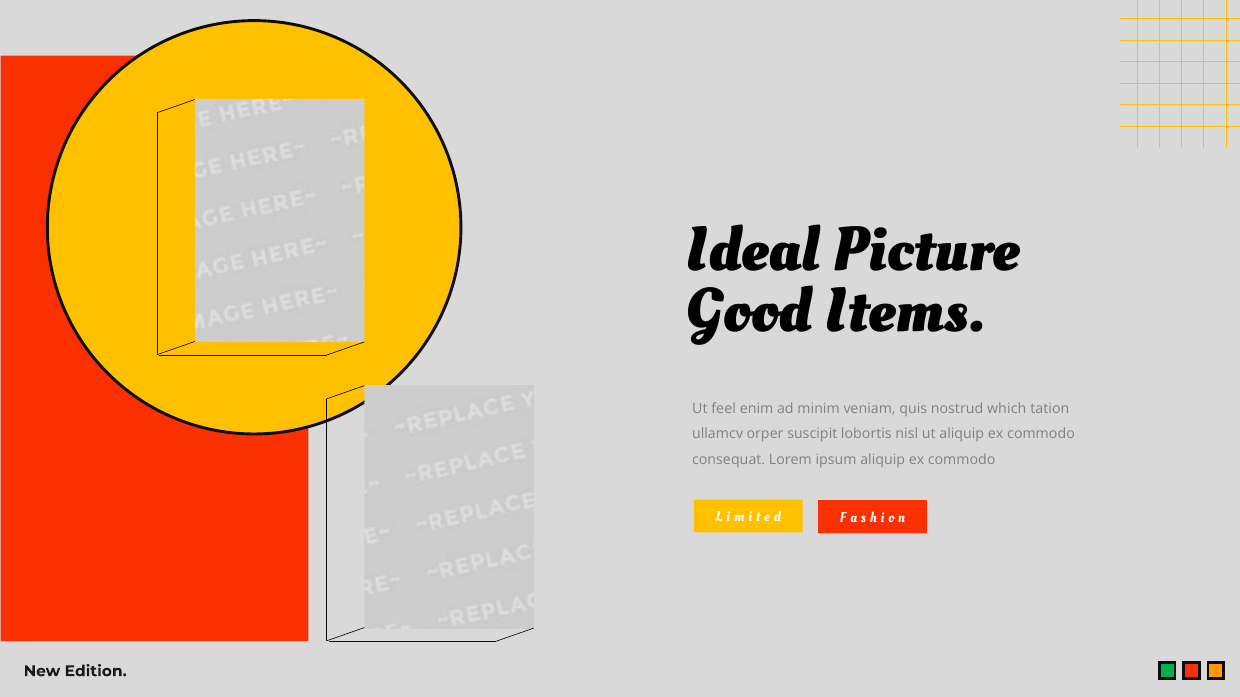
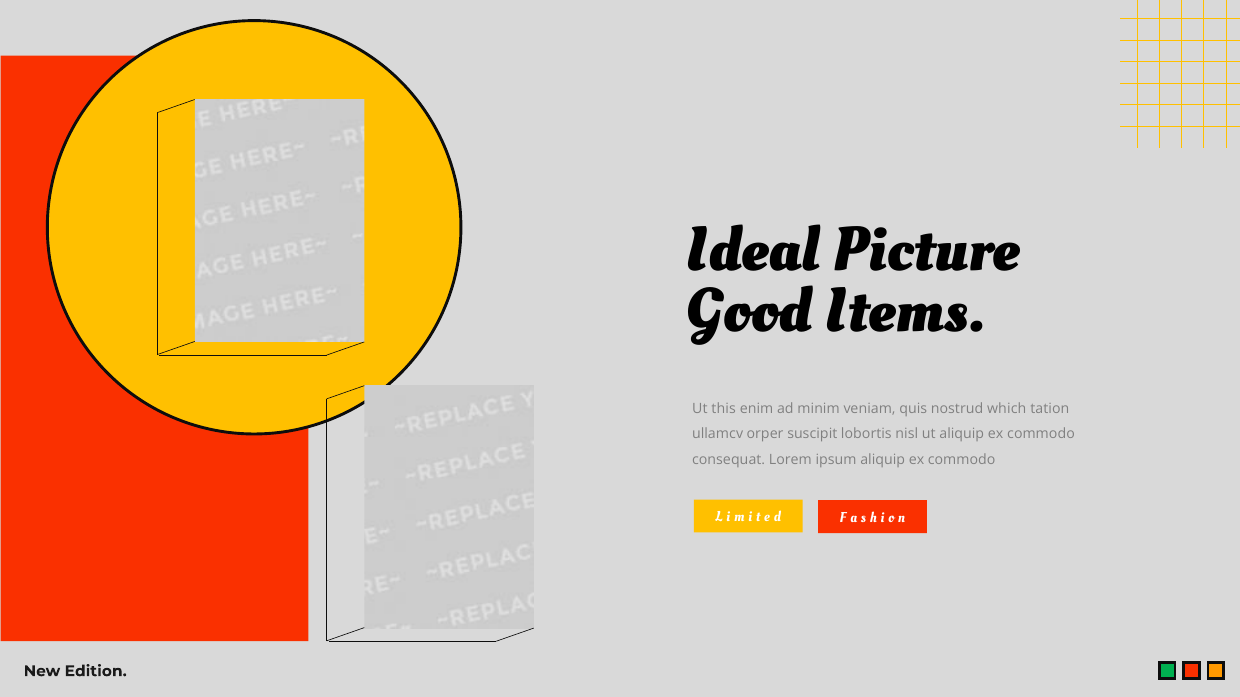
feel: feel -> this (724, 409)
